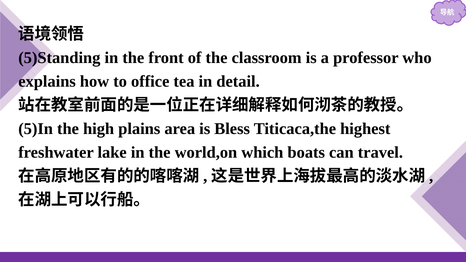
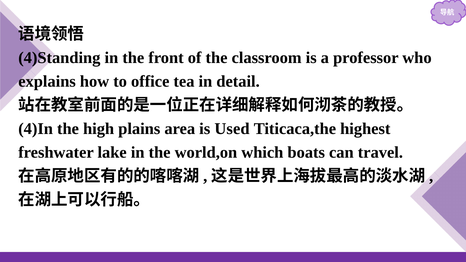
5)Standing: 5)Standing -> 4)Standing (59, 58)
5)In: 5)In -> 4)In (36, 129)
Bless: Bless -> Used (232, 129)
